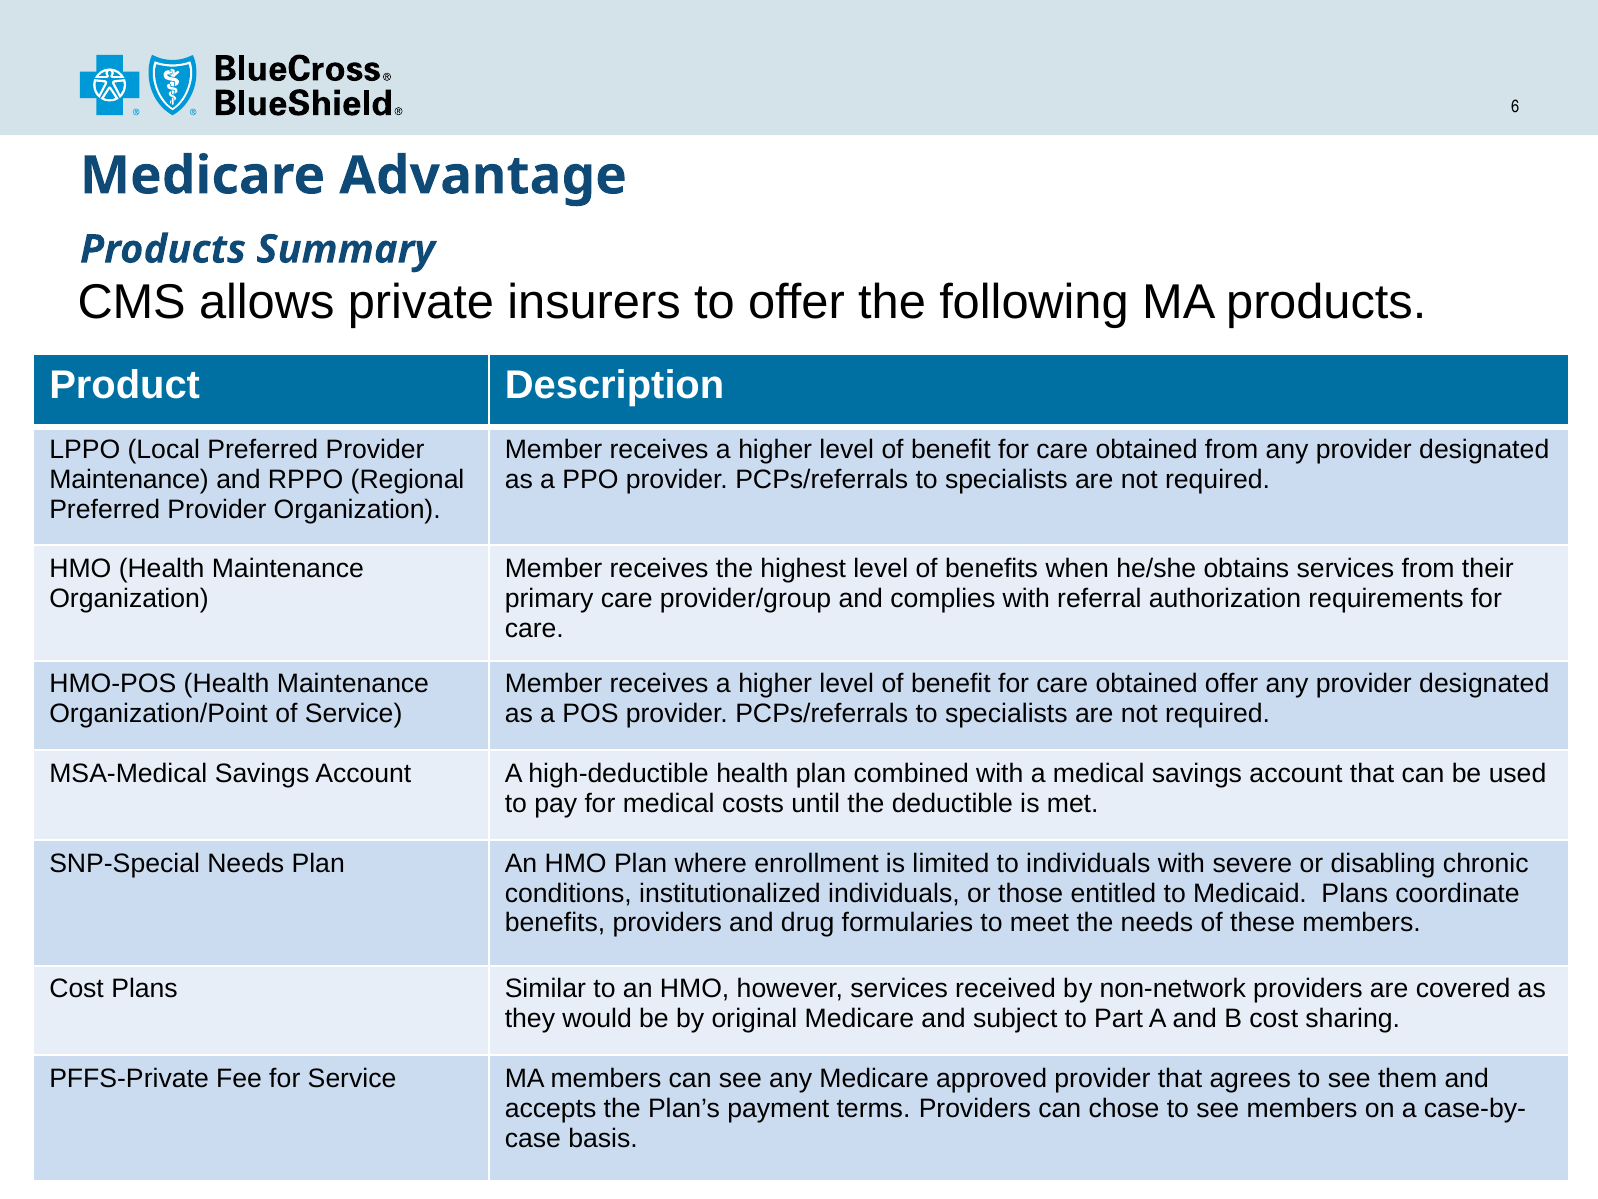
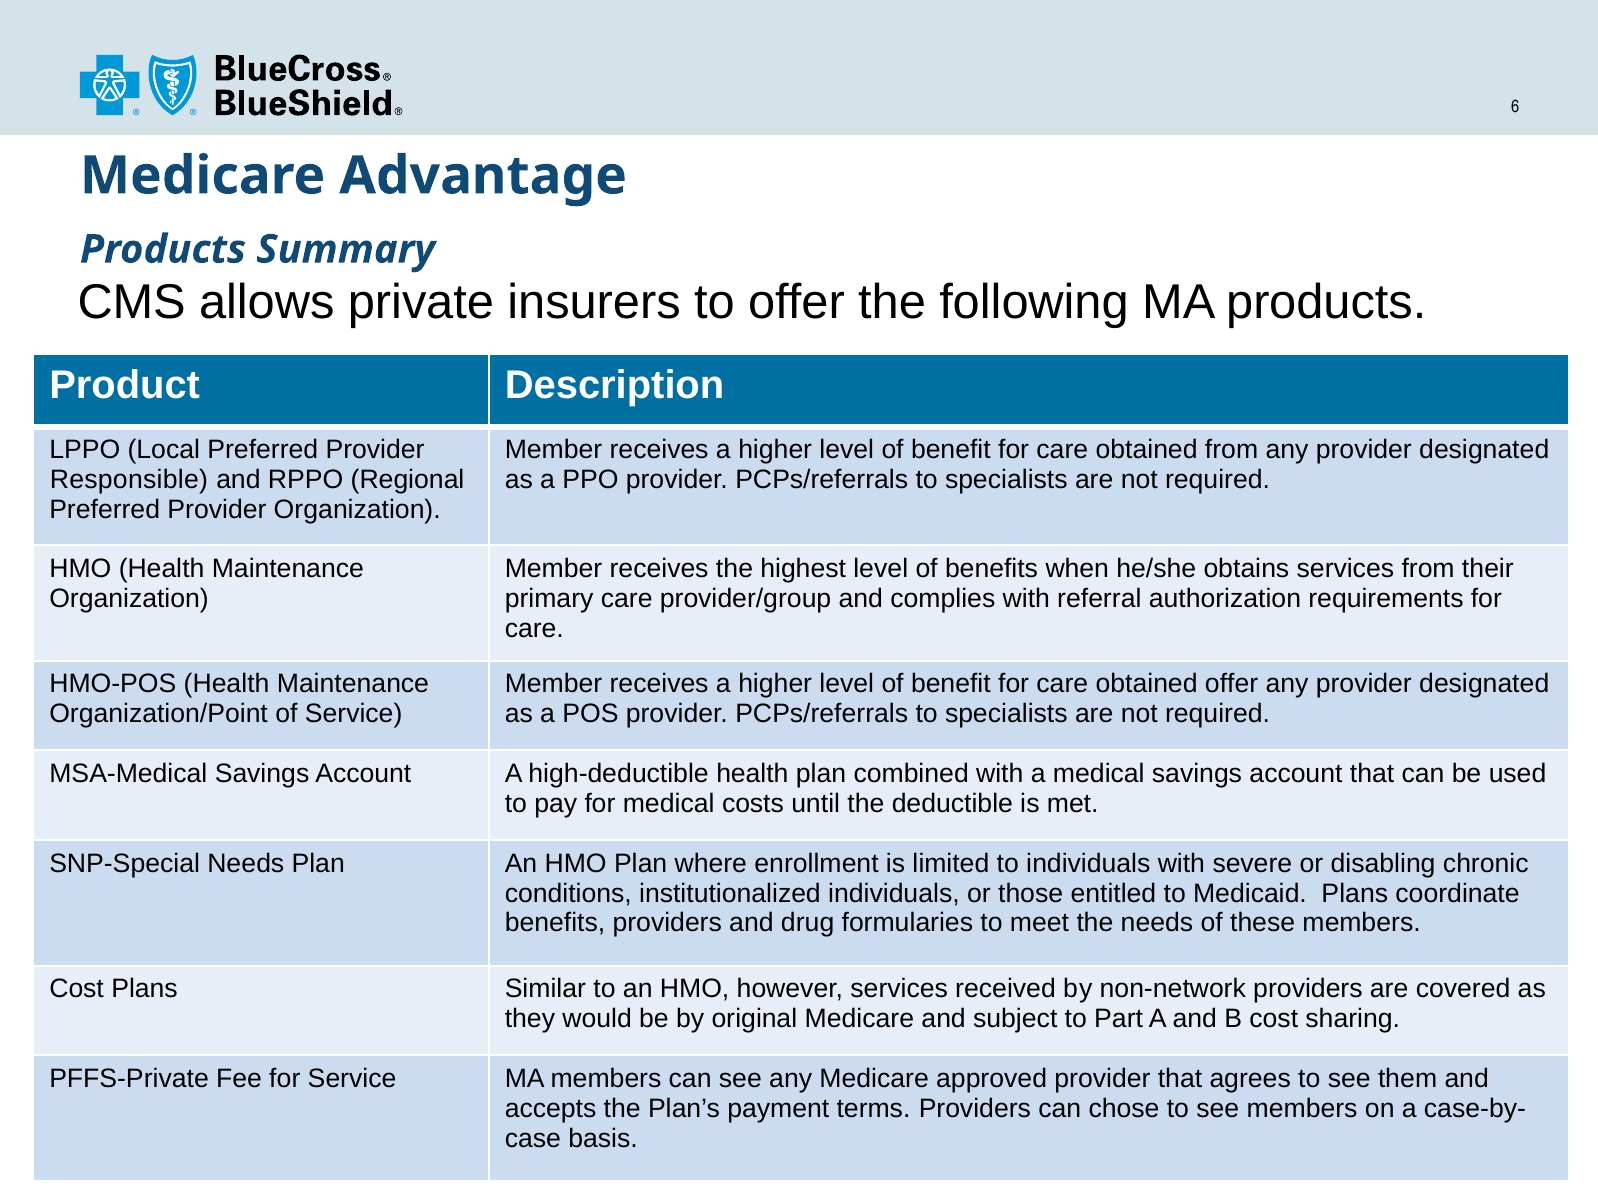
Maintenance: Maintenance -> Responsible (129, 480)
